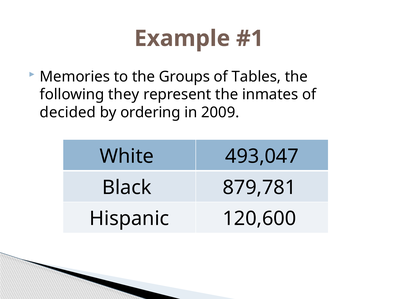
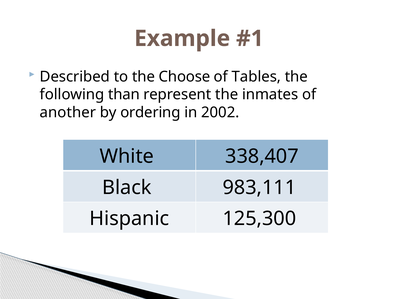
Memories: Memories -> Described (75, 76)
Groups: Groups -> Choose (184, 76)
they: they -> than (124, 94)
decided: decided -> another (68, 112)
2009: 2009 -> 2002 (220, 112)
493,047: 493,047 -> 338,407 (262, 156)
879,781: 879,781 -> 983,111 (259, 187)
120,600: 120,600 -> 125,300 (259, 218)
